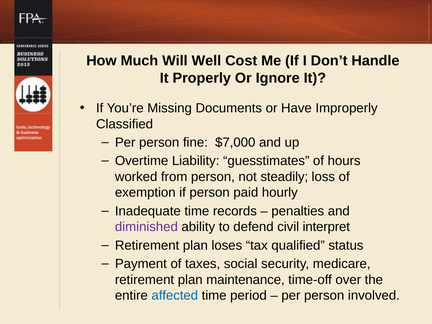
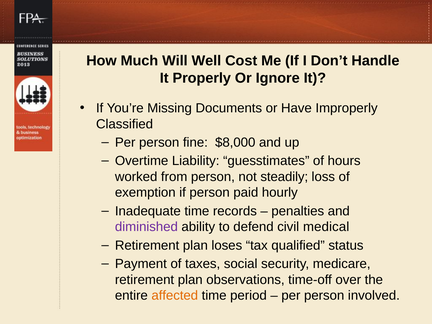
$7,000: $7,000 -> $8,000 (235, 142)
interpret: interpret -> medical (326, 227)
maintenance: maintenance -> observations (245, 280)
affected colour: blue -> orange (175, 296)
